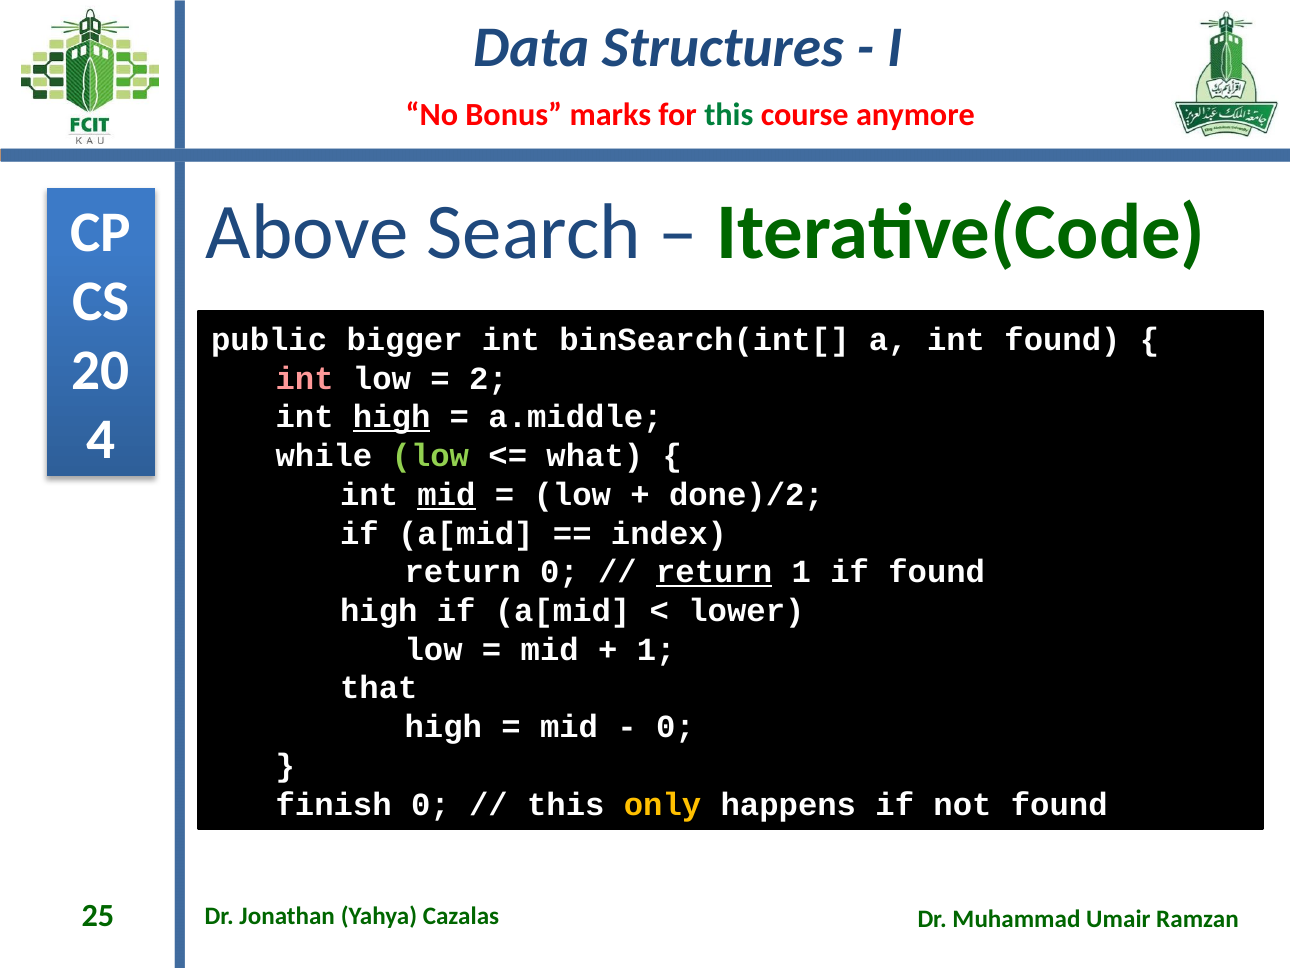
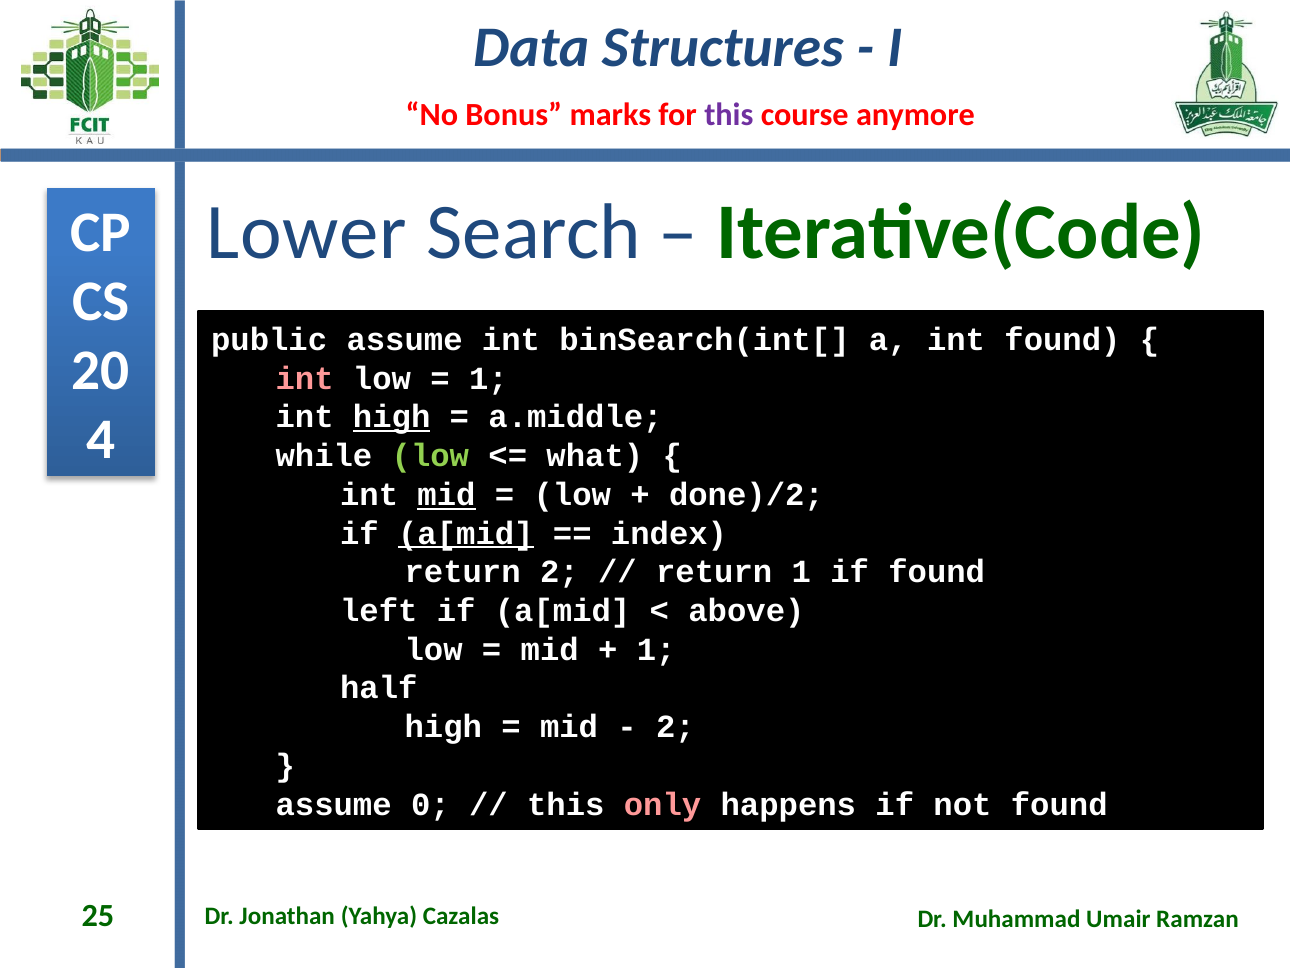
this colour: green -> purple (729, 115)
Above: Above -> Lower (307, 232)
public bigger: bigger -> assume (405, 340)
2: 2 -> 1 (488, 378)
a[mid underline: none -> present (466, 533)
return 0: 0 -> 2 (559, 572)
return underline: present -> none (714, 572)
high: high -> left (379, 611)
lower: lower -> above (746, 611)
that: that -> half (379, 688)
0: 0 -> 2 (675, 727)
finish: finish -> assume (334, 804)
only colour: yellow -> pink (663, 804)
